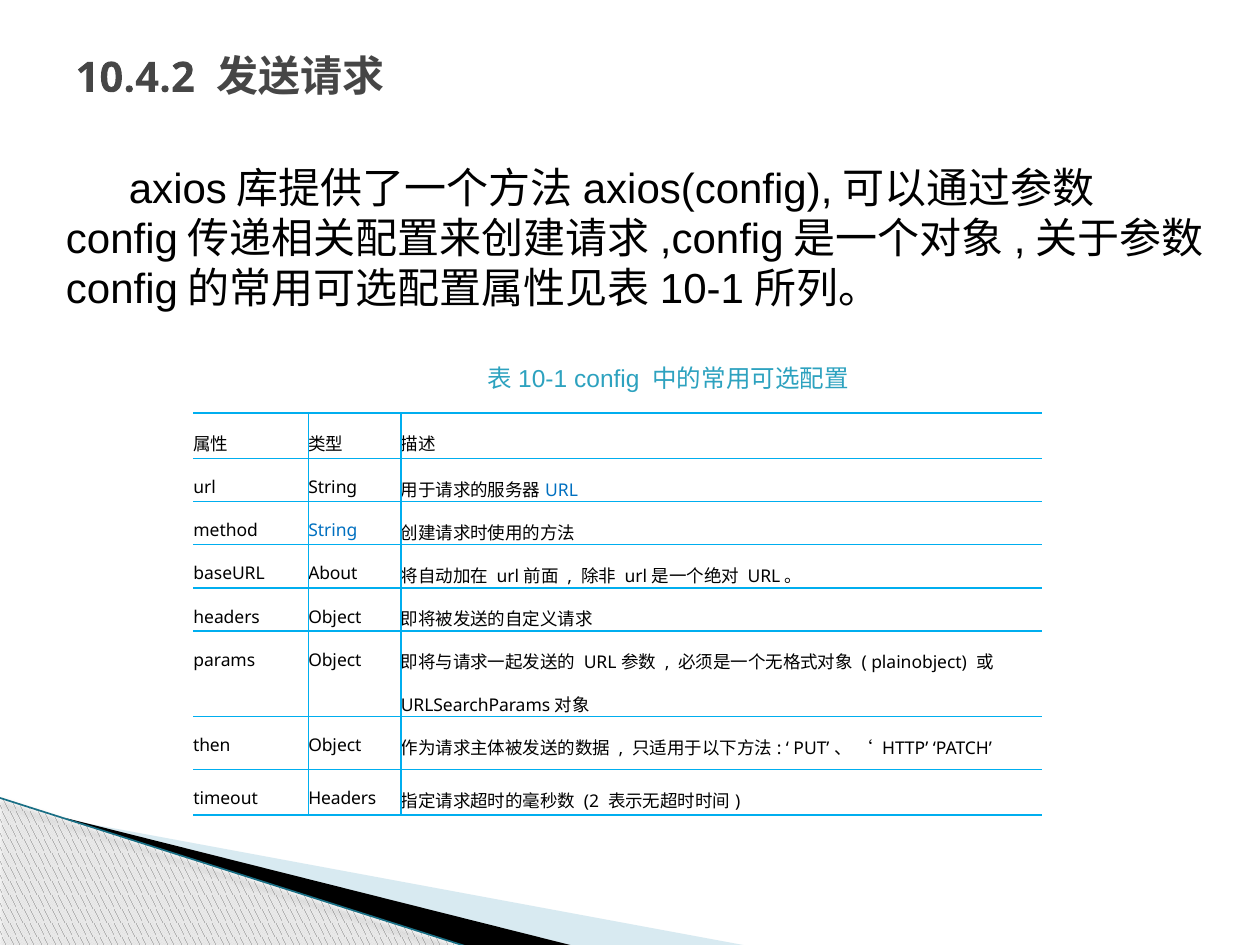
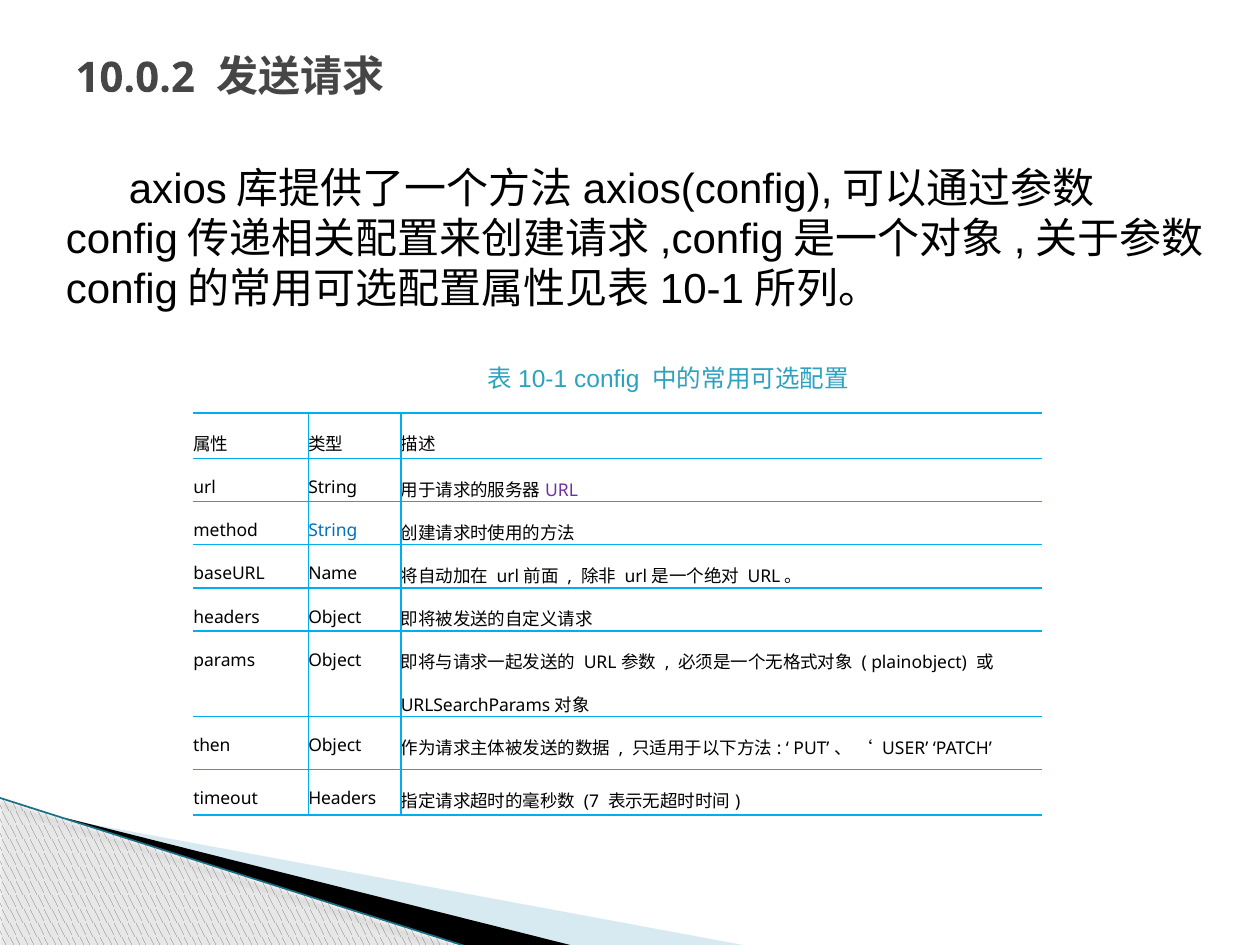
10.4.2: 10.4.2 -> 10.0.2 (135, 78)
URL colour: blue -> purple (562, 491)
About: About -> Name (333, 574)
HTTP: HTTP -> USER (905, 748)
2: 2 -> 7 (591, 801)
